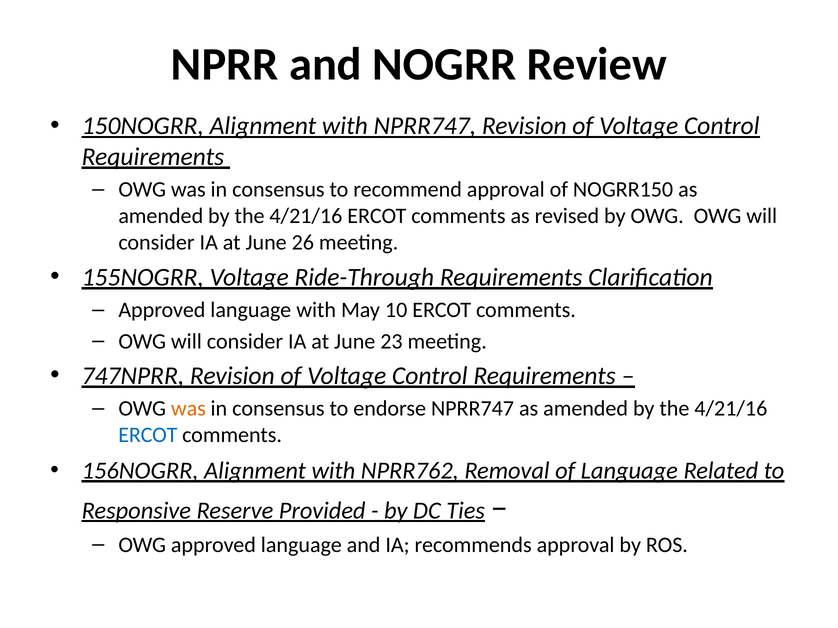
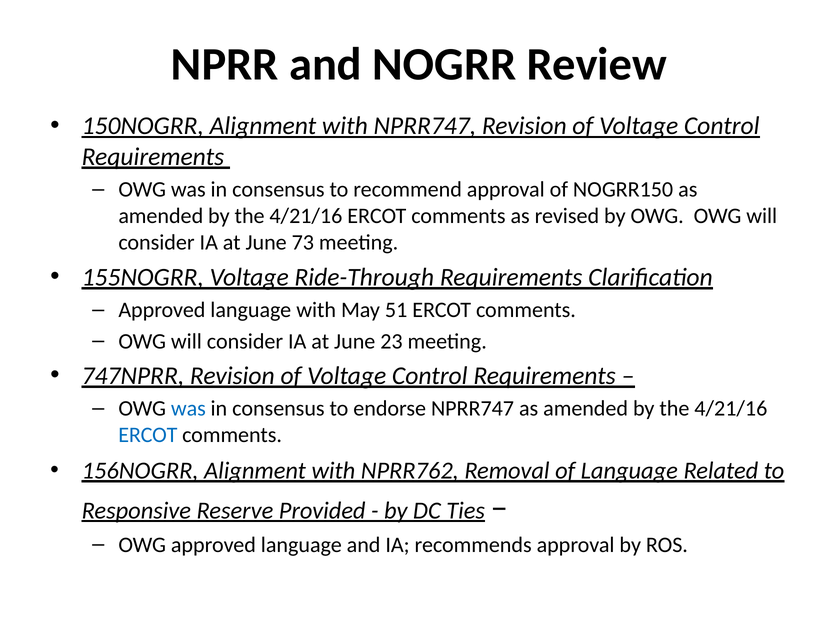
26: 26 -> 73 (303, 243)
10: 10 -> 51 (396, 310)
was colour: orange -> blue (188, 409)
